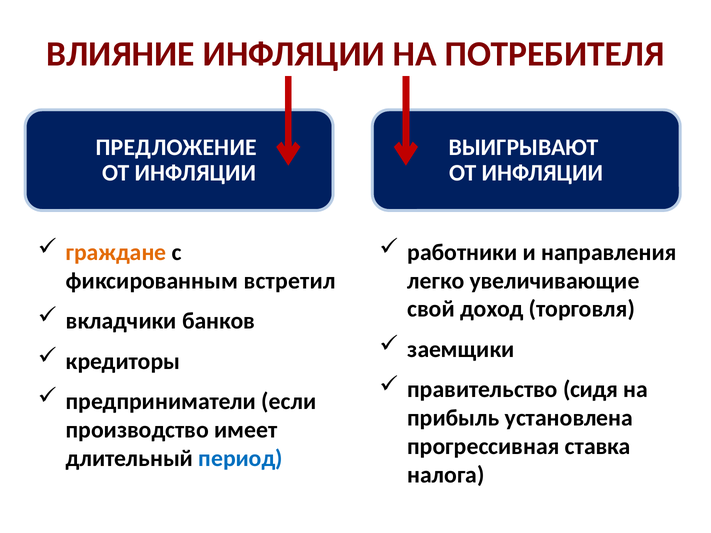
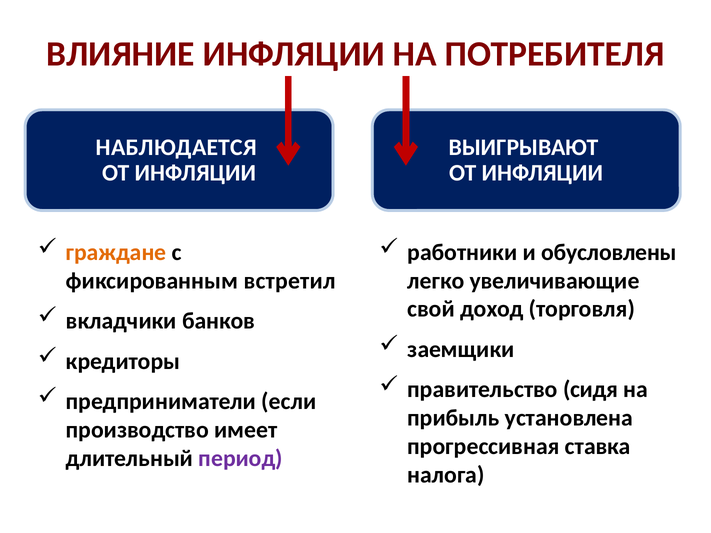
ПРЕДЛОЖЕНИЕ: ПРЕДЛОЖЕНИЕ -> НАБЛЮДАЕТСЯ (176, 147)
направления: направления -> обусловлены (609, 252)
период colour: blue -> purple (241, 459)
